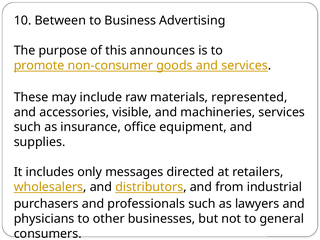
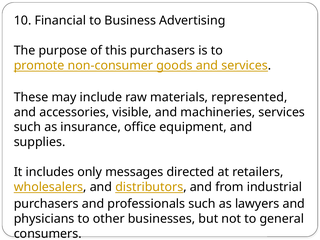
Between: Between -> Financial (60, 21)
this announces: announces -> purchasers (163, 50)
